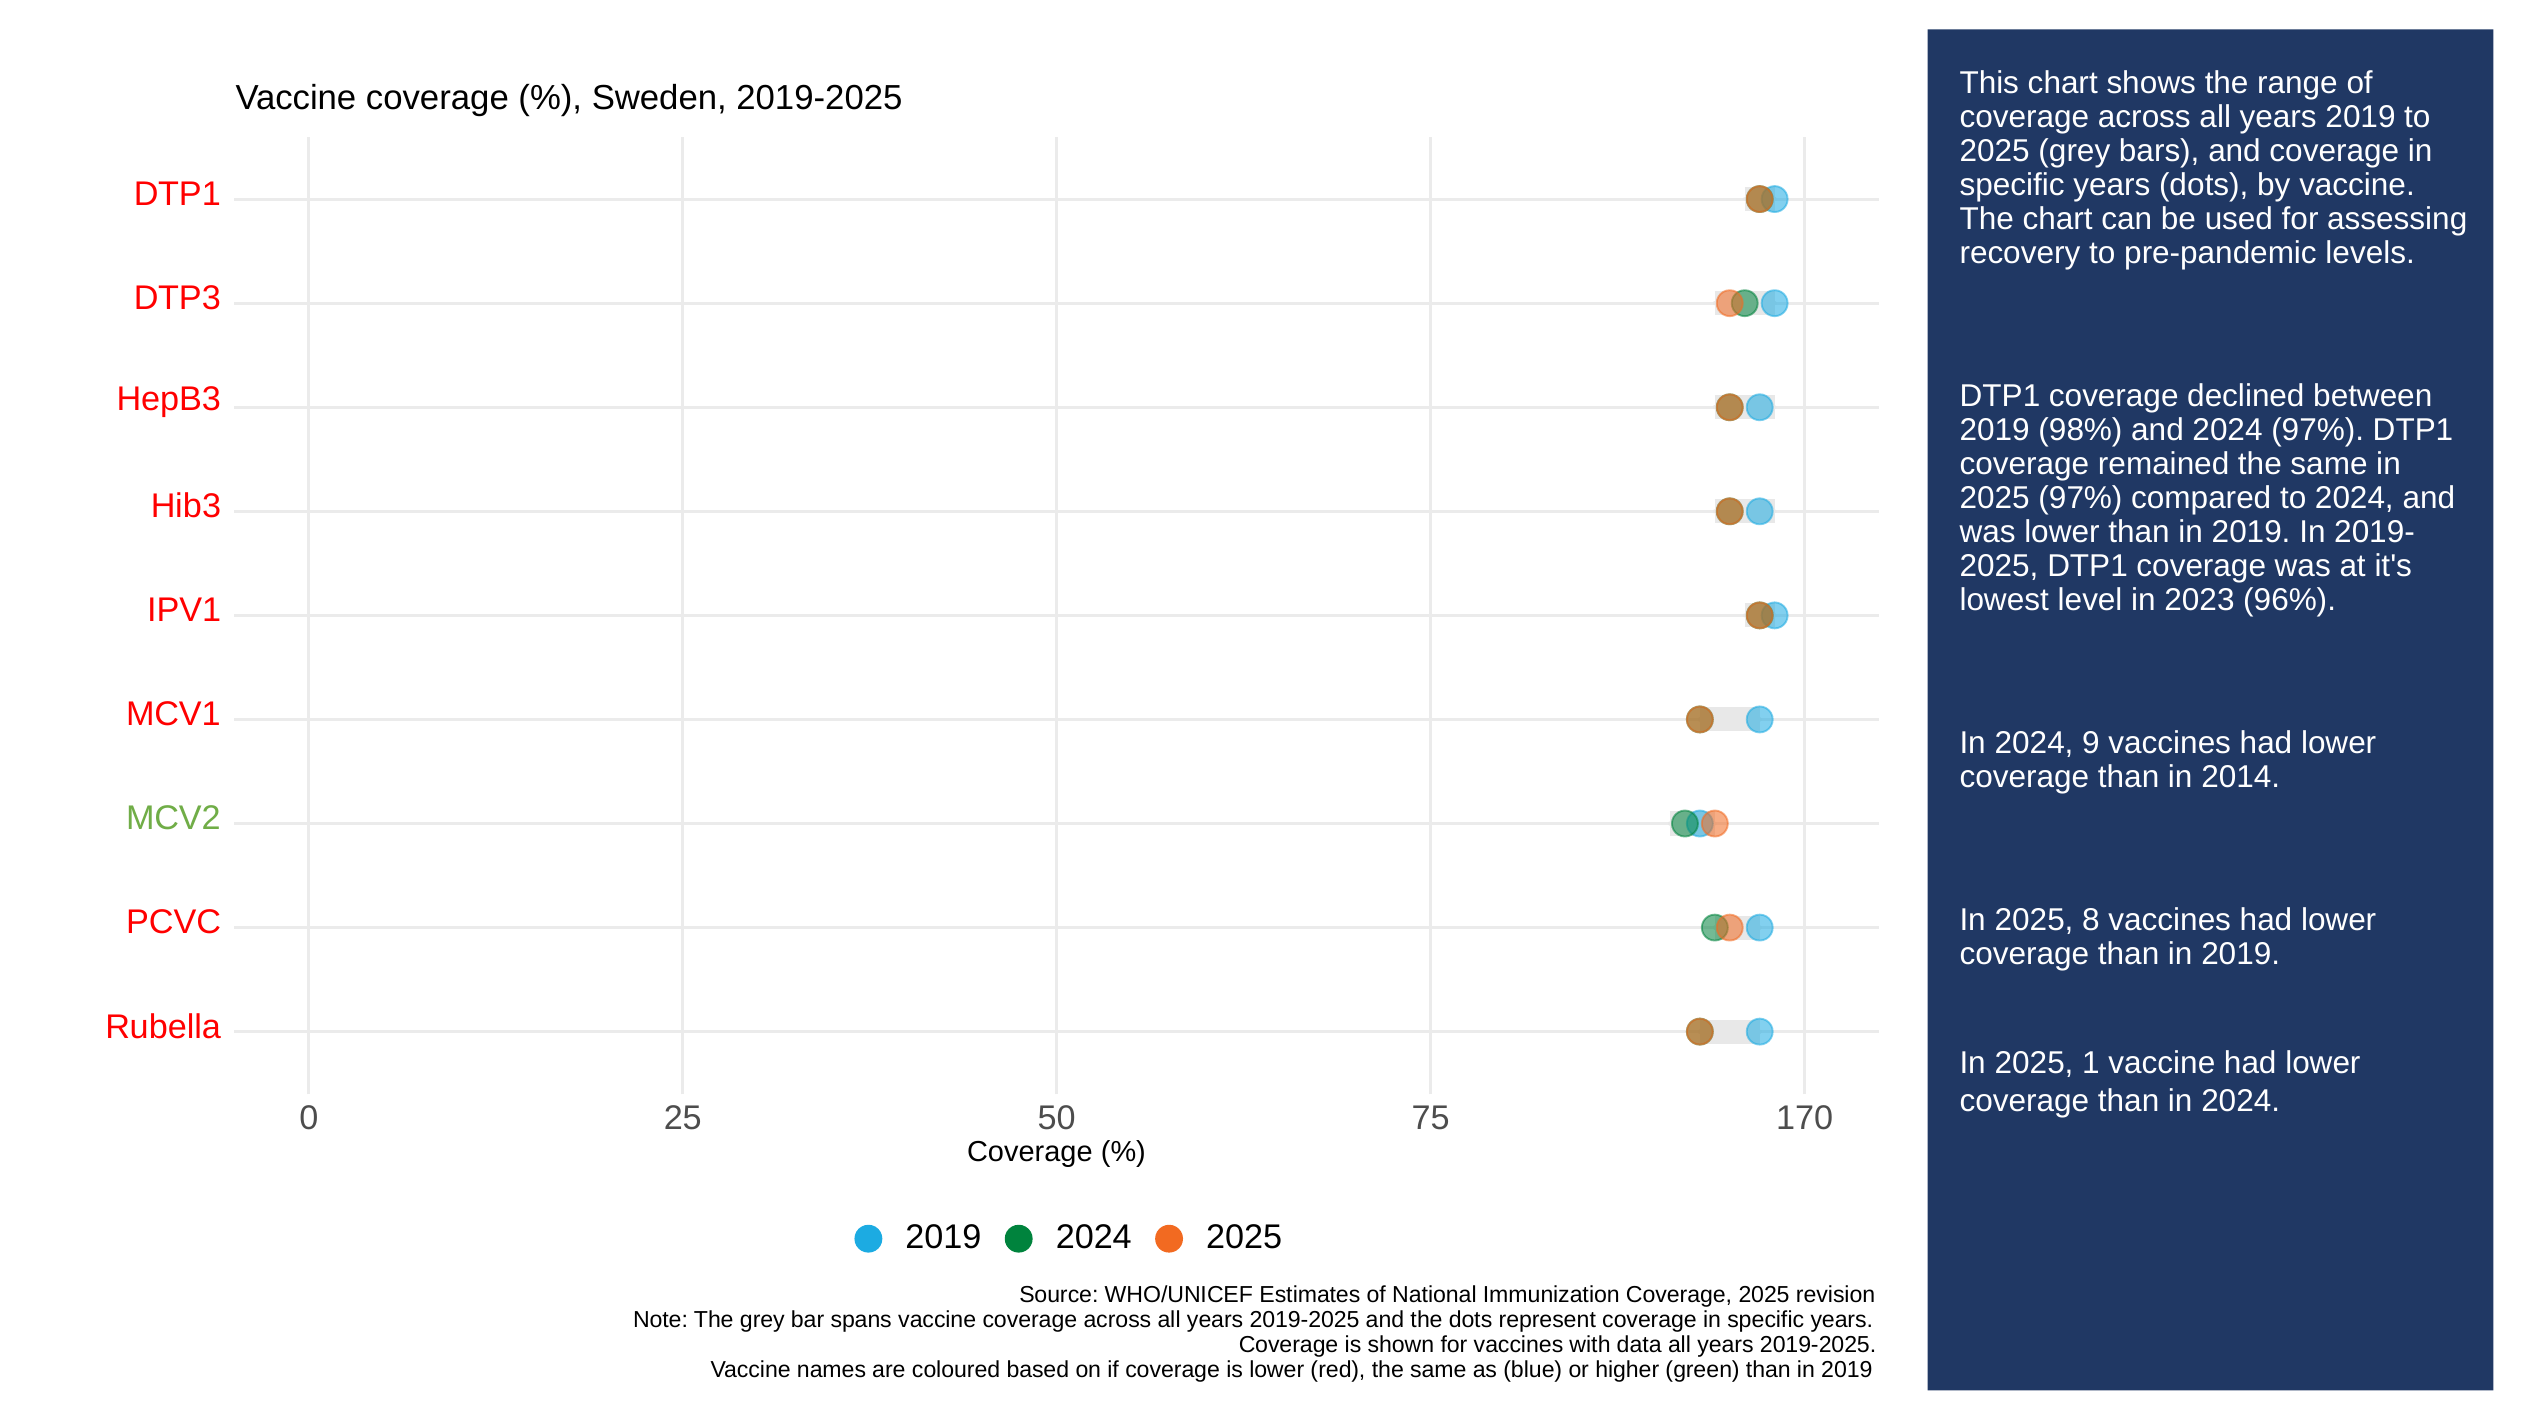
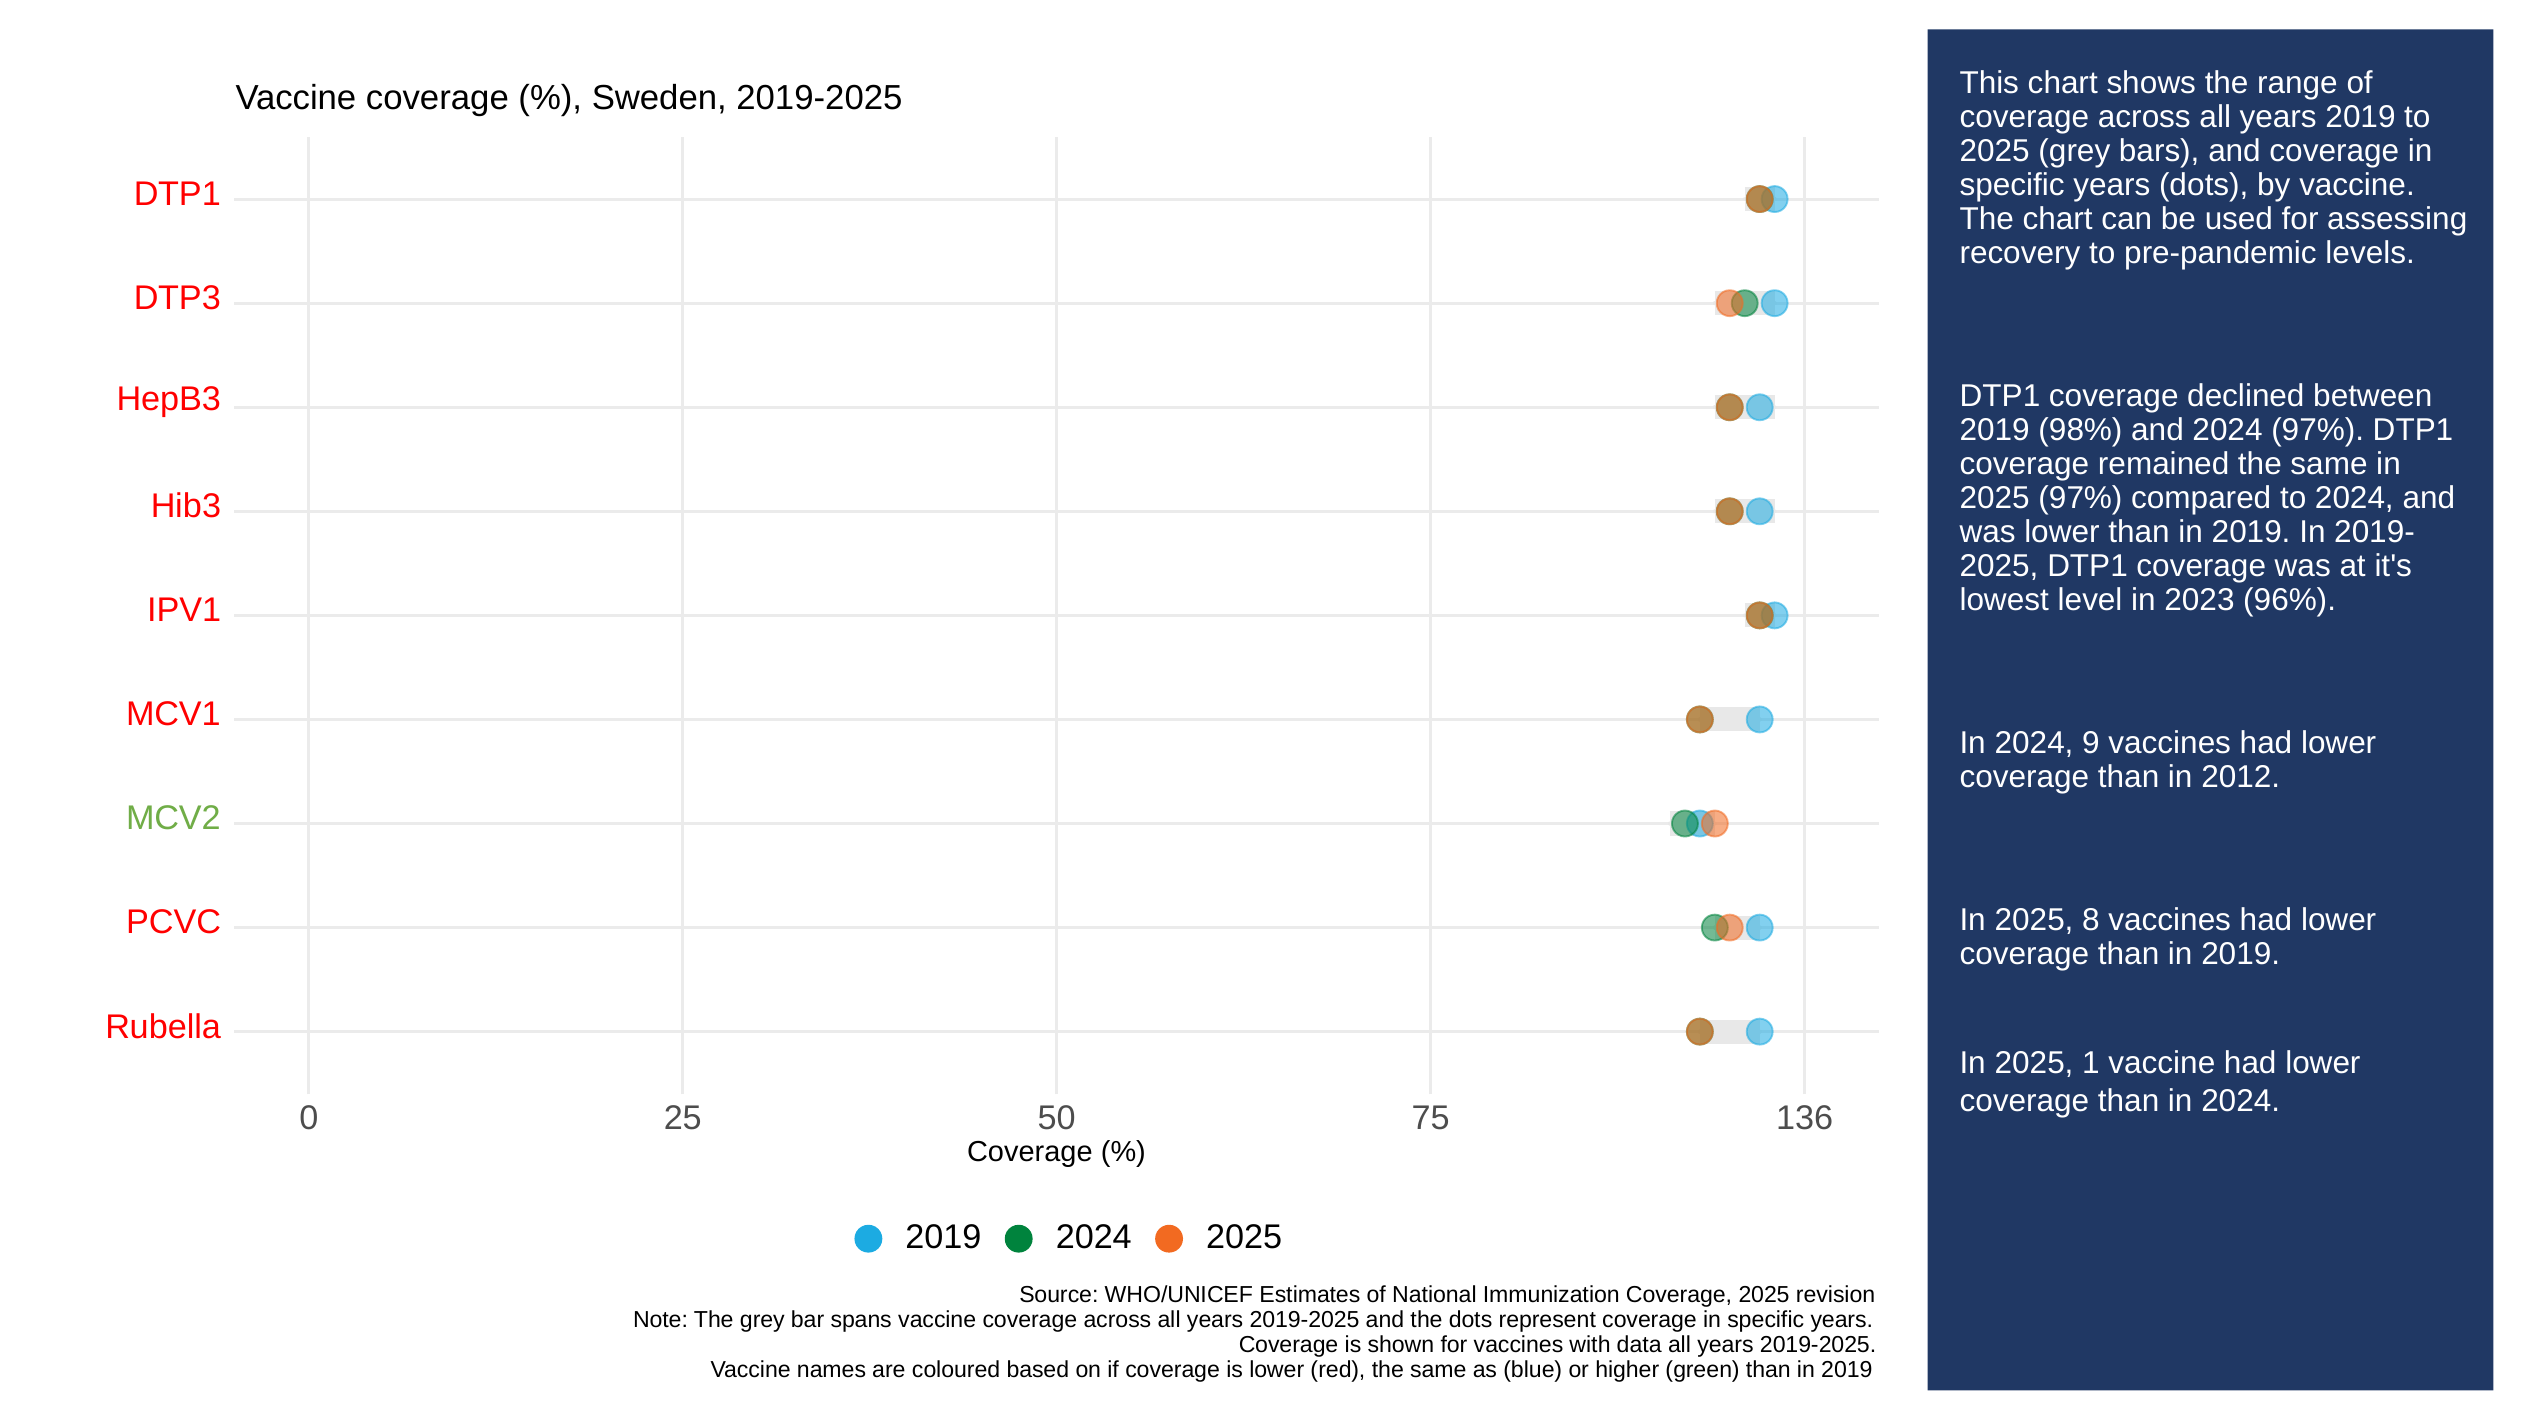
2014: 2014 -> 2012 (2241, 777)
170: 170 -> 136 (1805, 1118)
